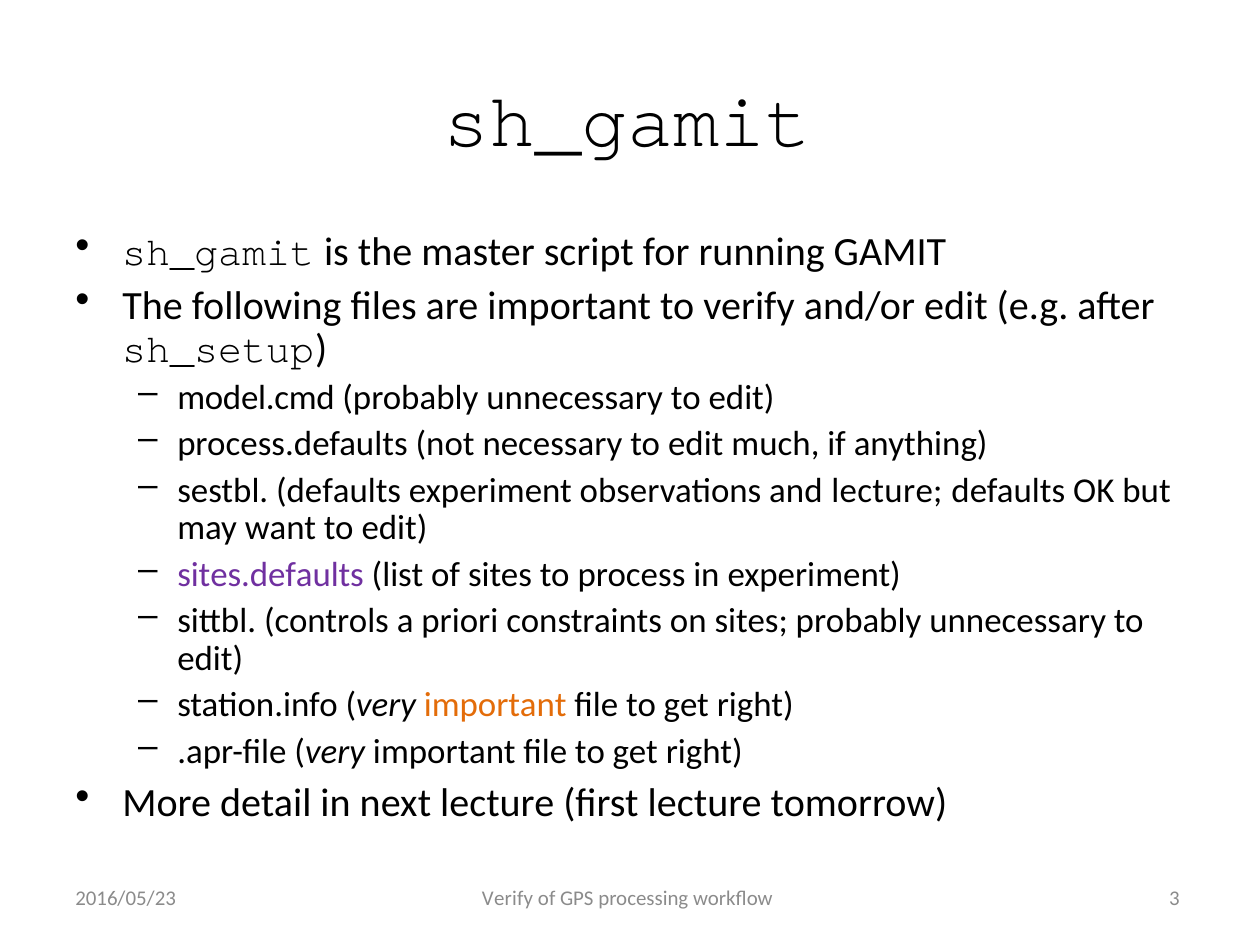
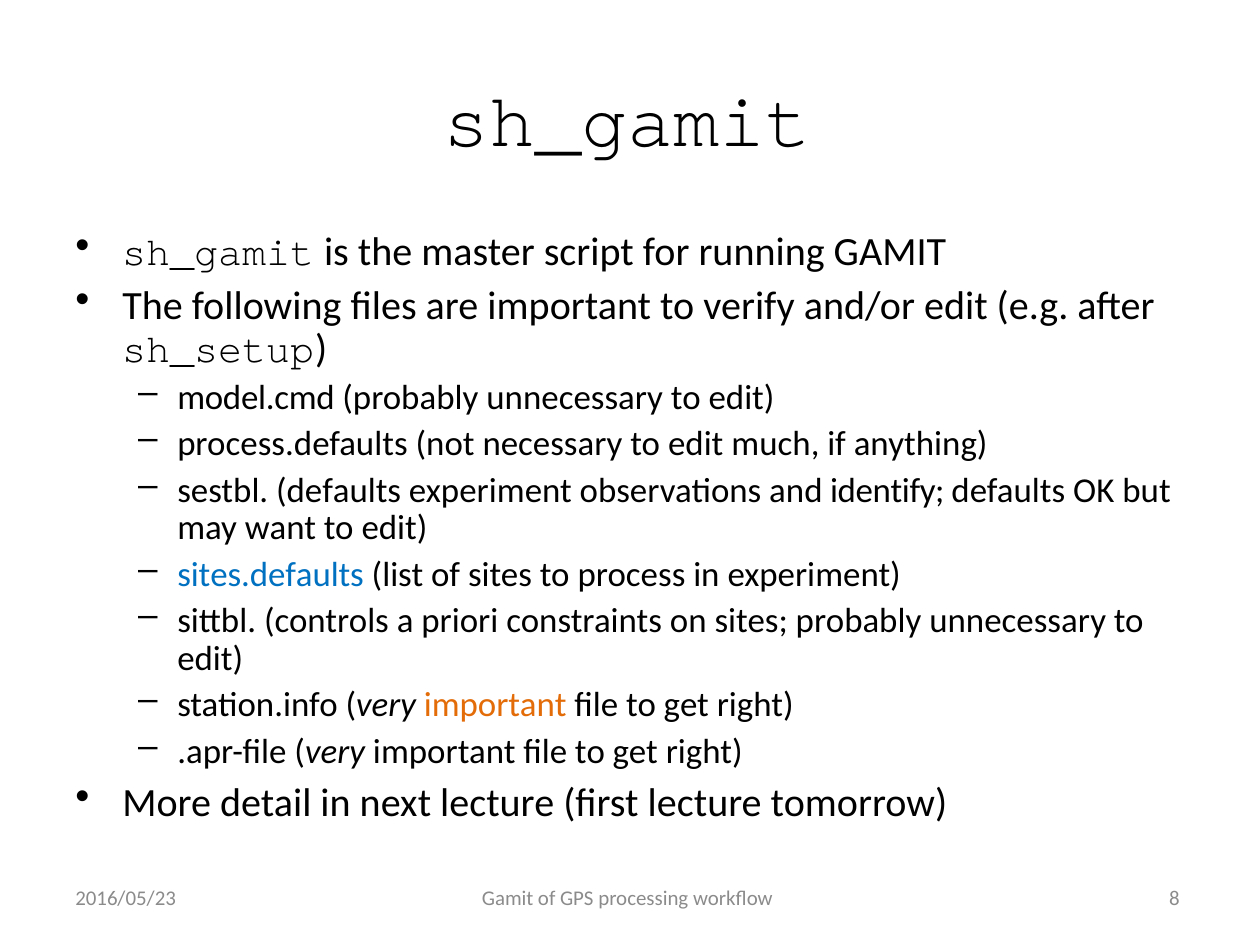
and lecture: lecture -> identify (887, 491)
sites.defaults colour: purple -> blue (271, 575)
Verify: Verify -> Gamit (508, 899)
3: 3 -> 8 (1175, 899)
